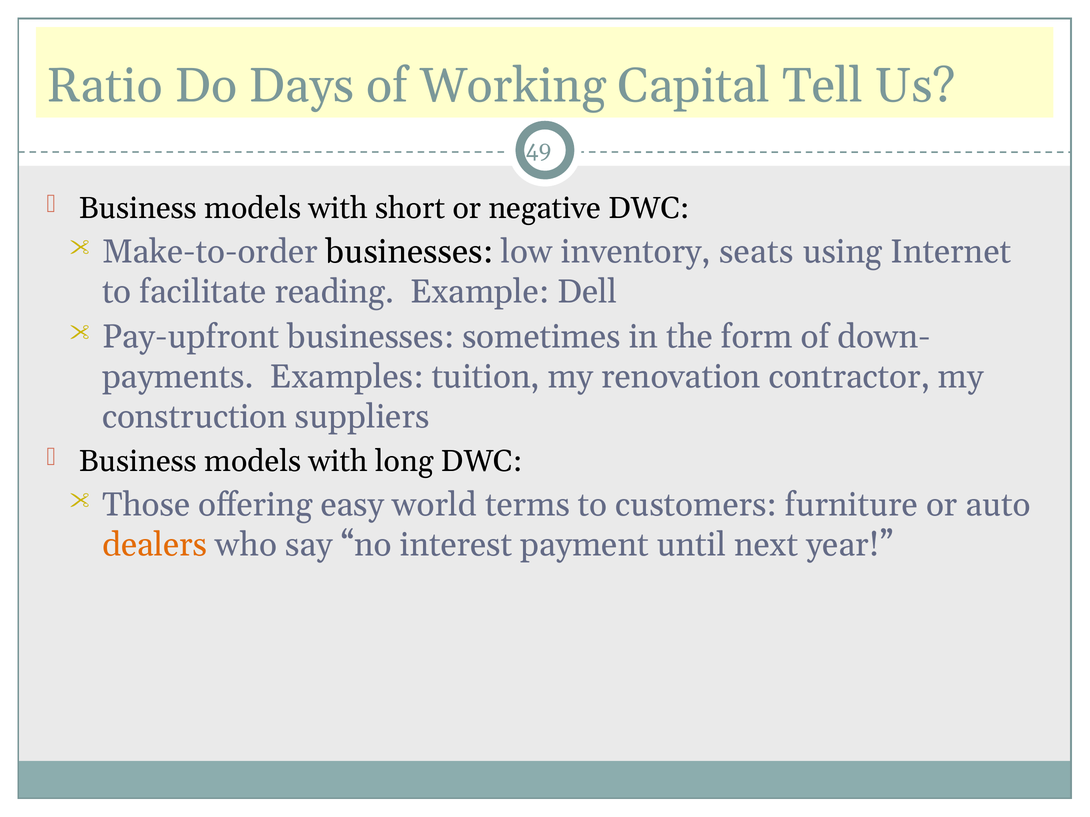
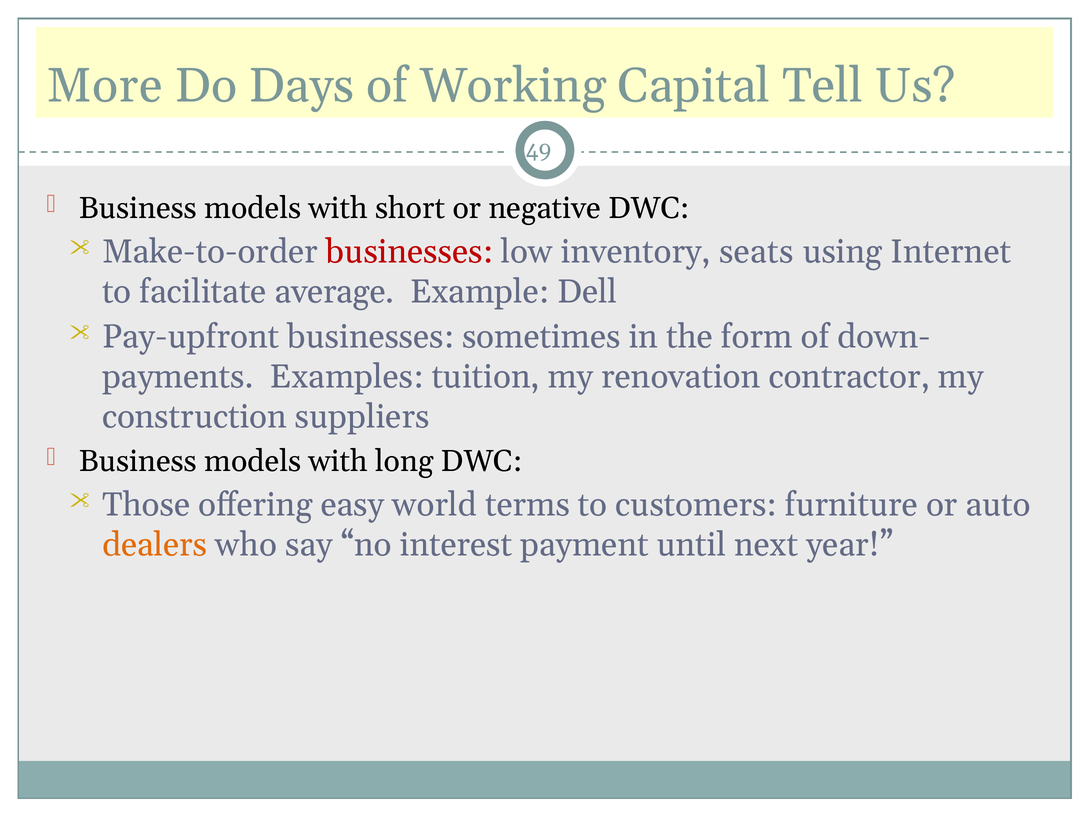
Ratio: Ratio -> More (105, 86)
businesses colour: black -> red (409, 252)
reading: reading -> average (334, 292)
